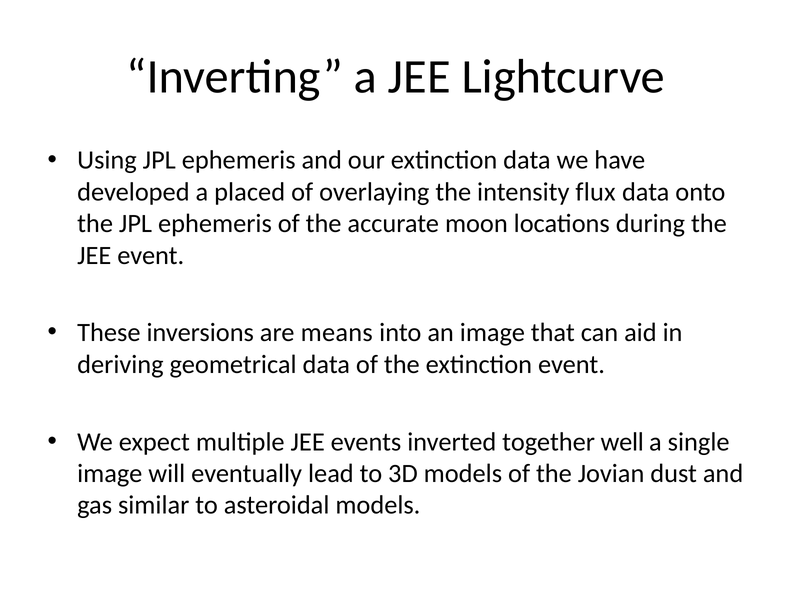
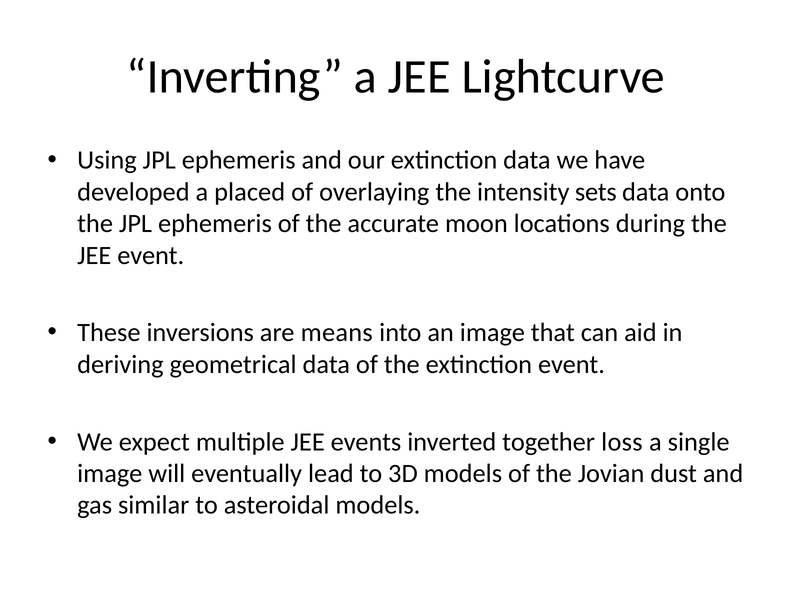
flux: flux -> sets (596, 192)
well: well -> loss (622, 442)
